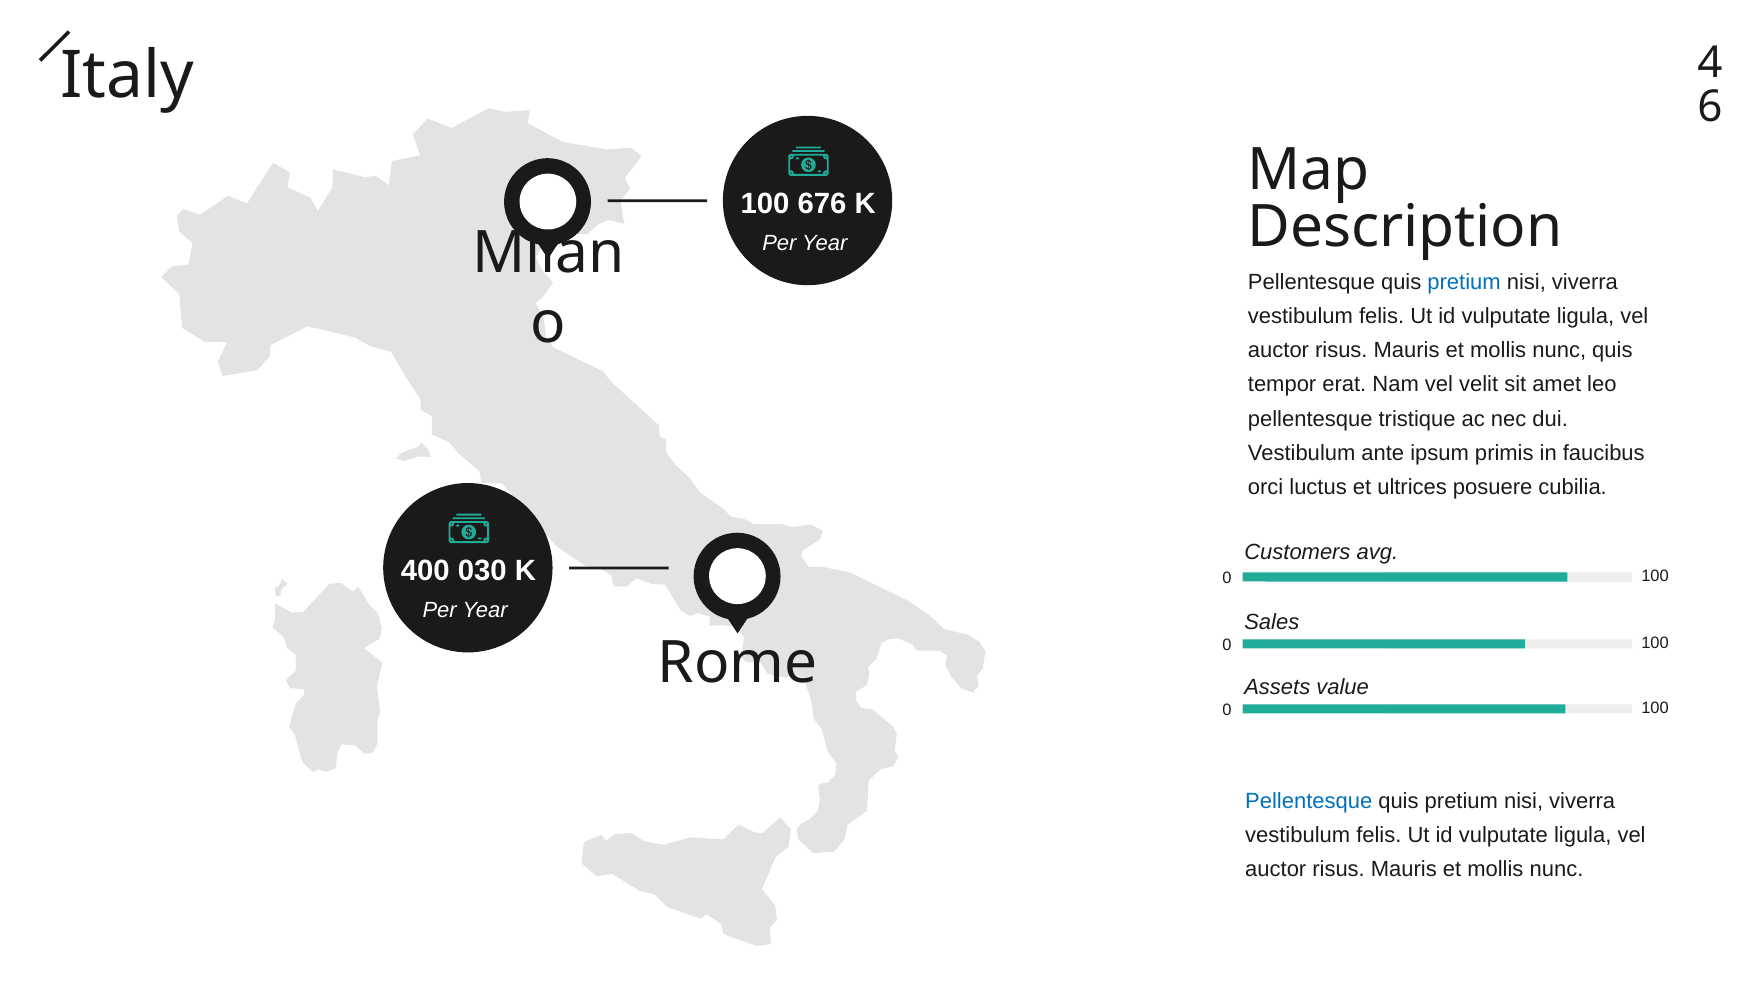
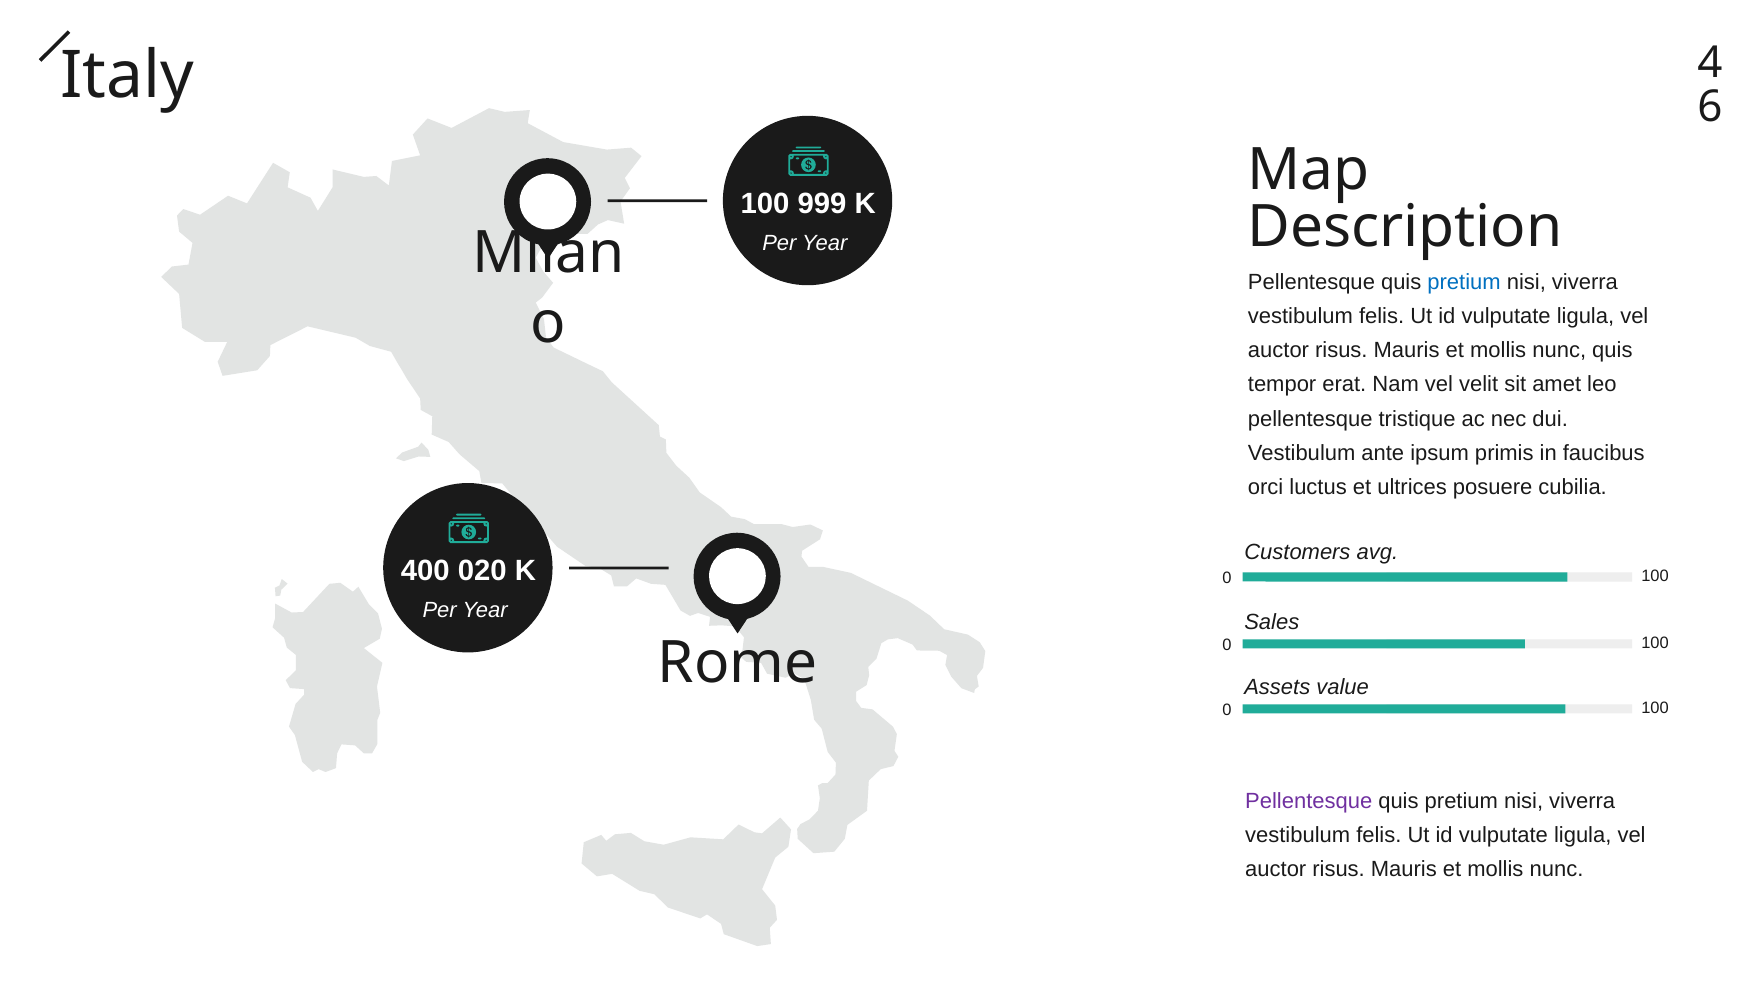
676: 676 -> 999 (822, 204)
030: 030 -> 020 (482, 571)
Pellentesque colour: blue -> purple (1309, 801)
